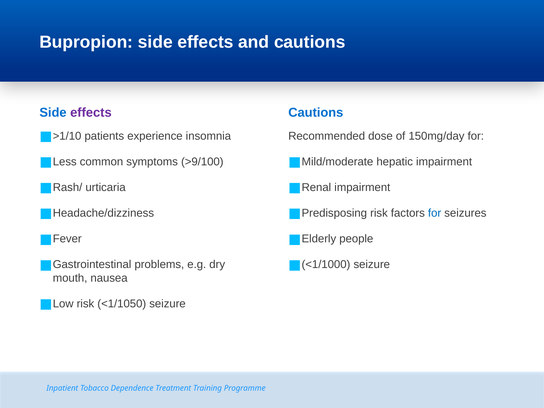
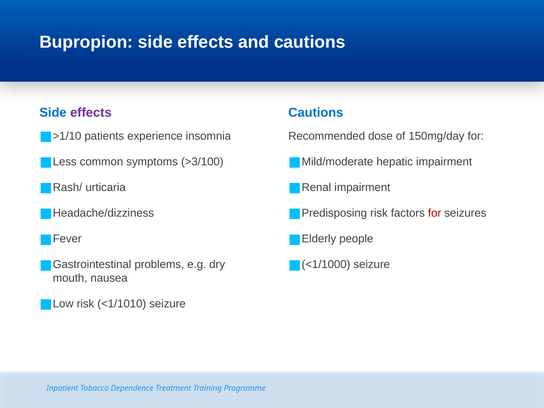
>9/100: >9/100 -> >3/100 (202, 162)
for colour: blue -> red (435, 213)
<1/1050: <1/1050 -> <1/1010 (122, 304)
